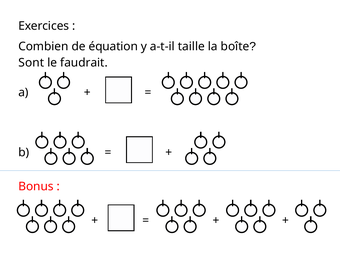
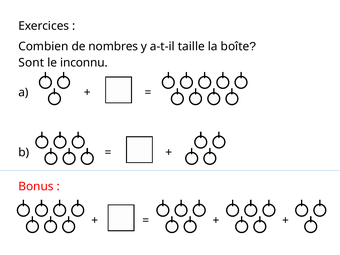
équation: équation -> nombres (113, 46)
faudrait: faudrait -> inconnu (84, 63)
